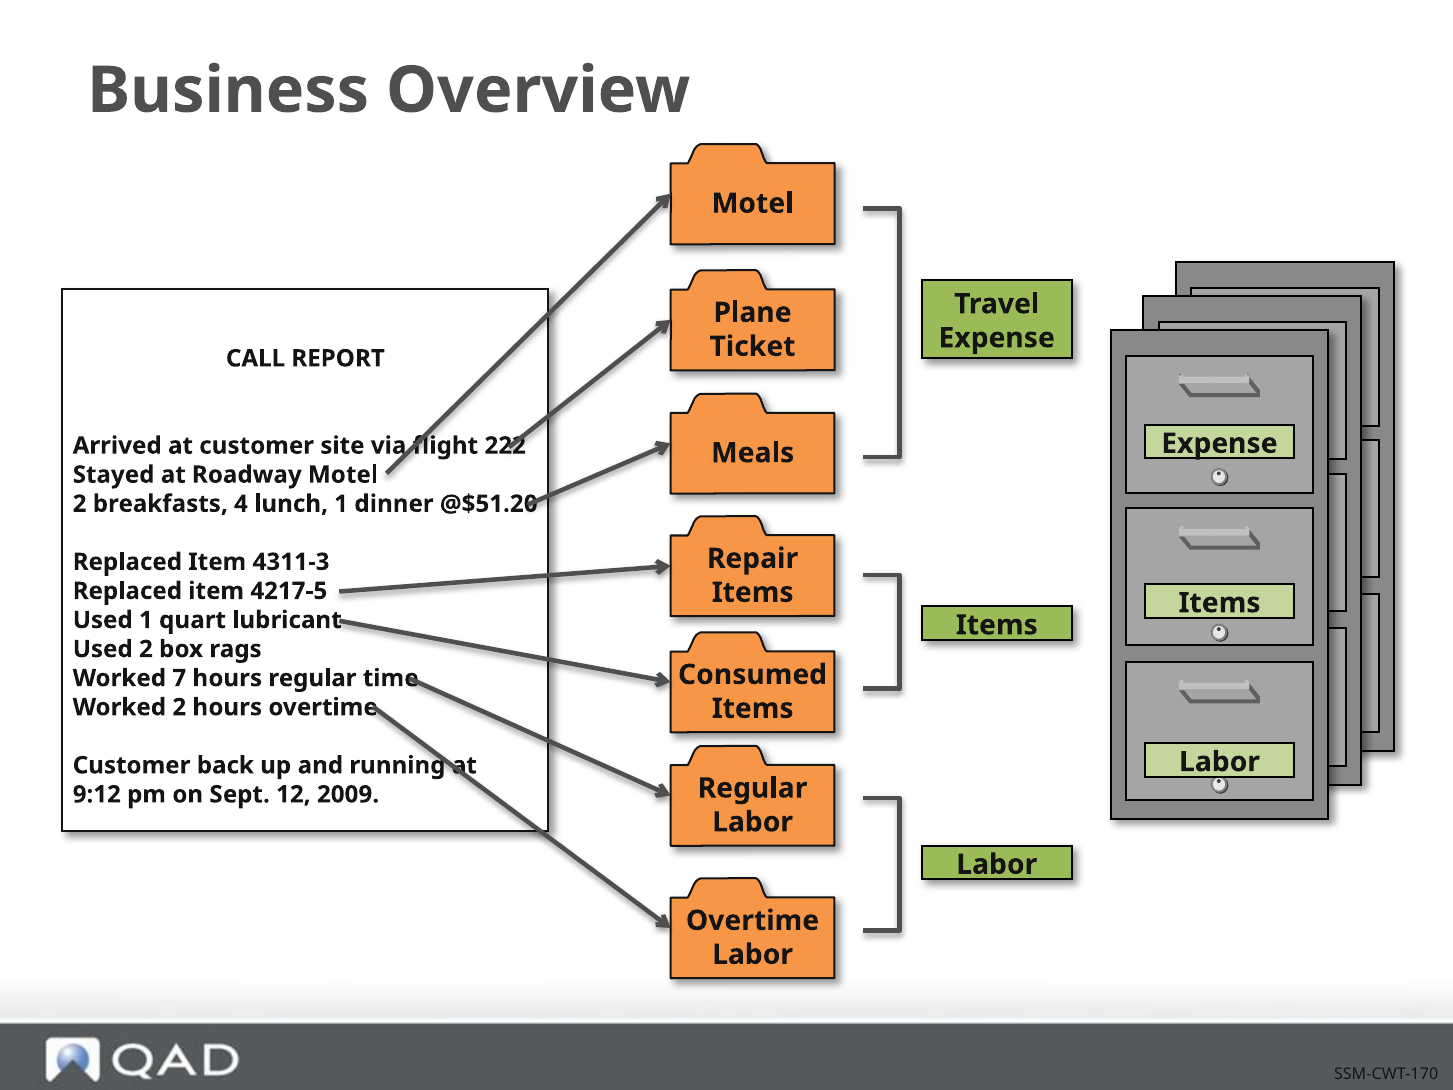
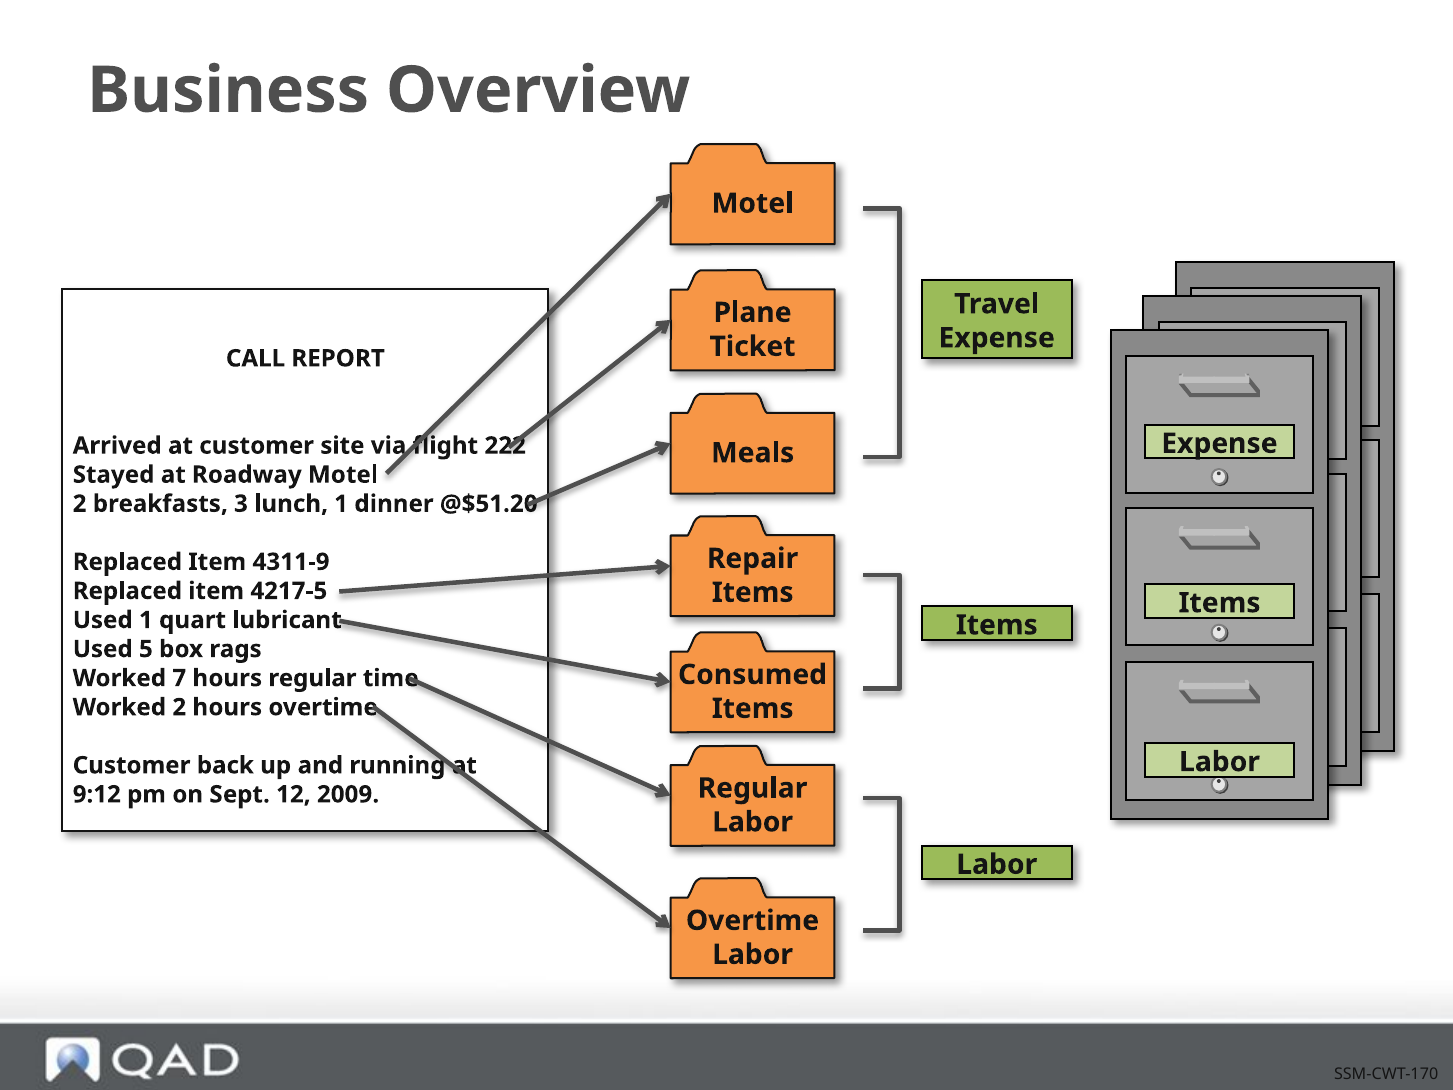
4: 4 -> 3 (241, 504)
4311-3: 4311-3 -> 4311-9 (291, 562)
Used 2: 2 -> 5 (146, 649)
